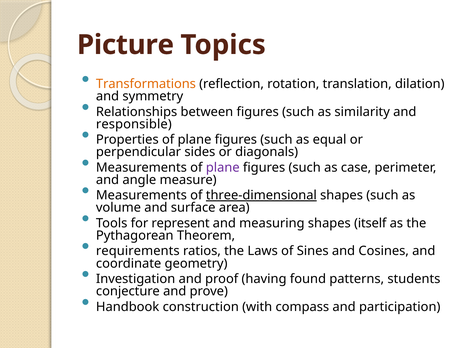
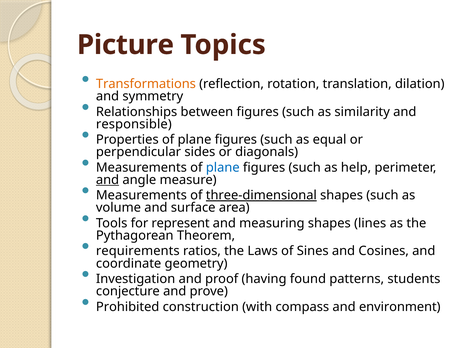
plane colour: purple -> blue (223, 167)
case: case -> help (356, 167)
and underline: none -> present (108, 180)
itself: itself -> lines (370, 223)
Handbook: Handbook -> Prohibited (128, 307)
participation: participation -> environment (400, 307)
